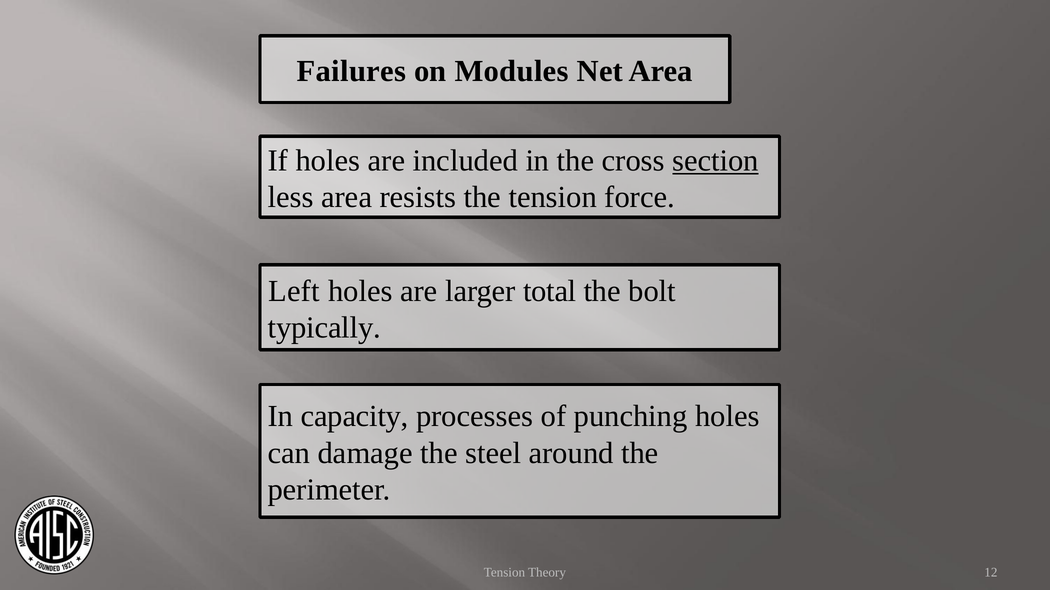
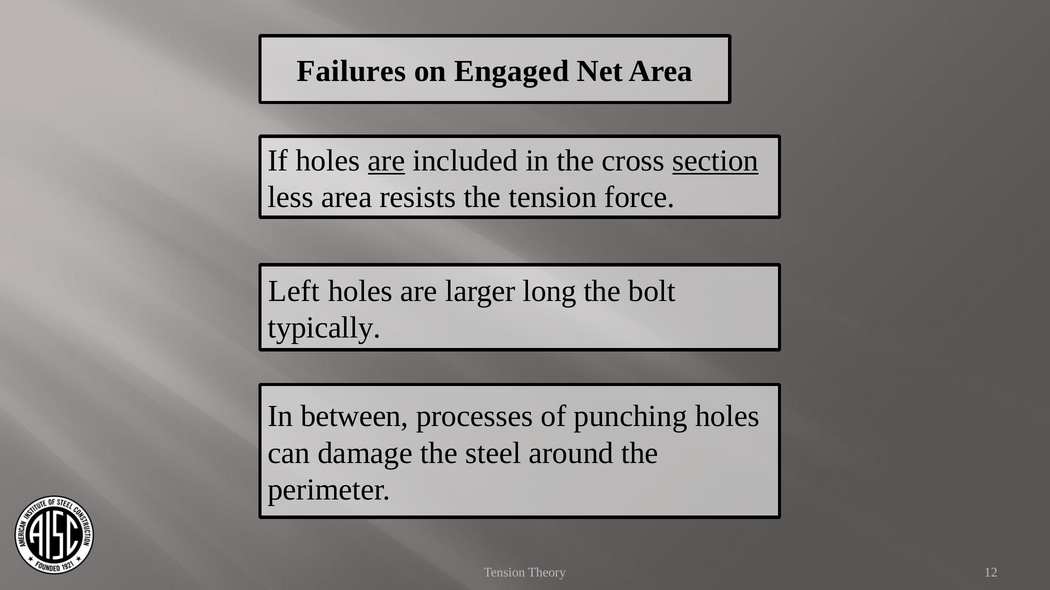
Modules: Modules -> Engaged (512, 71)
are underline: none -> present (387, 161)
total: total -> long (550, 291)
capacity: capacity -> between (355, 417)
